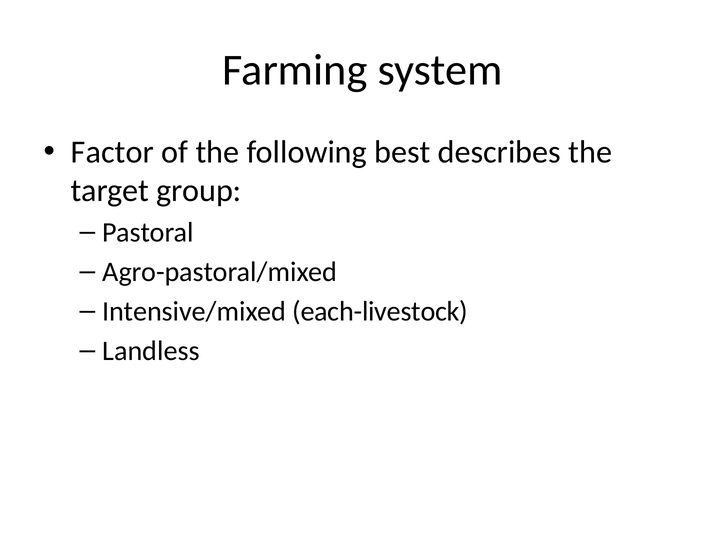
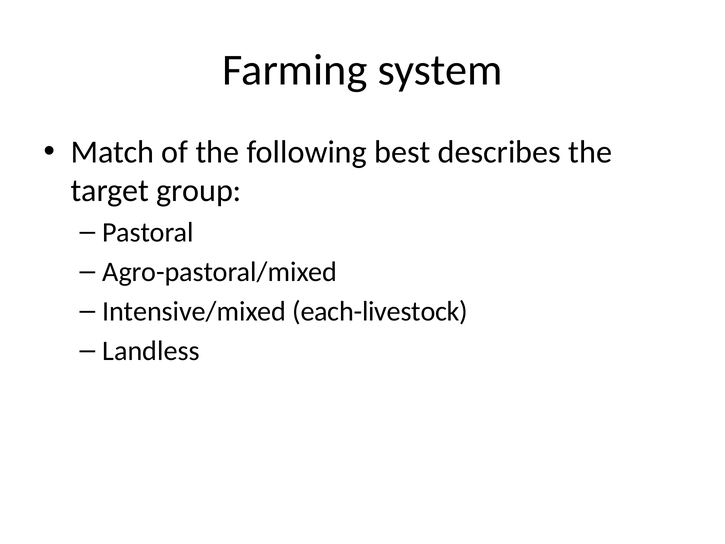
Factor: Factor -> Match (113, 152)
